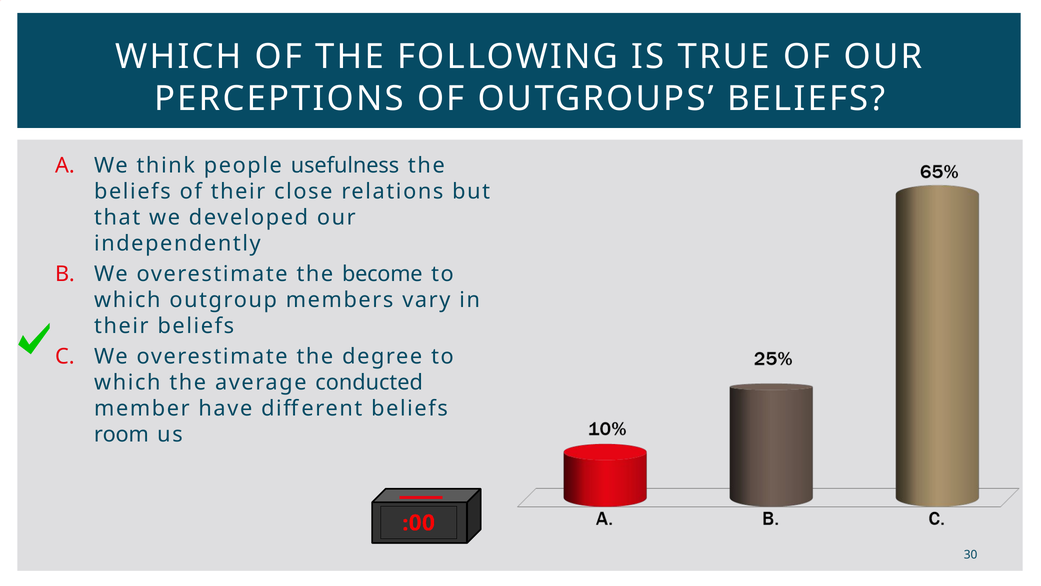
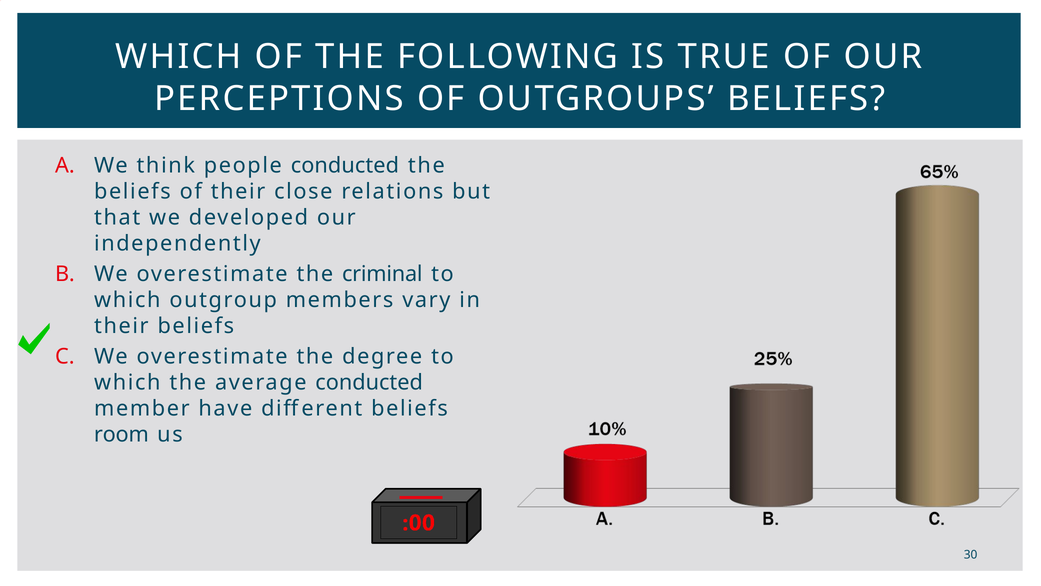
people usefulness: usefulness -> conducted (345, 165)
become: become -> criminal (382, 274)
